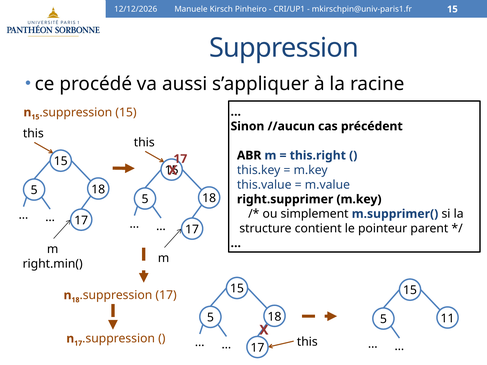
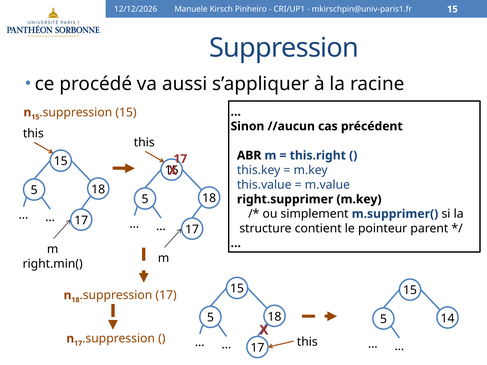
11: 11 -> 14 (448, 319)
